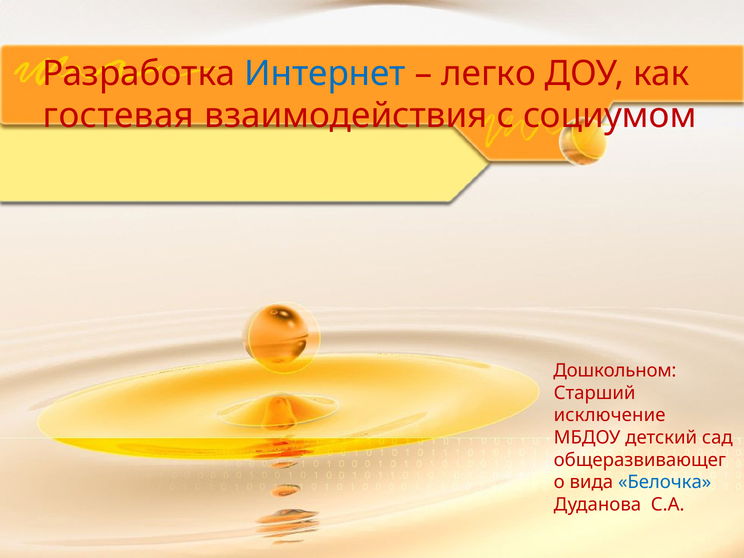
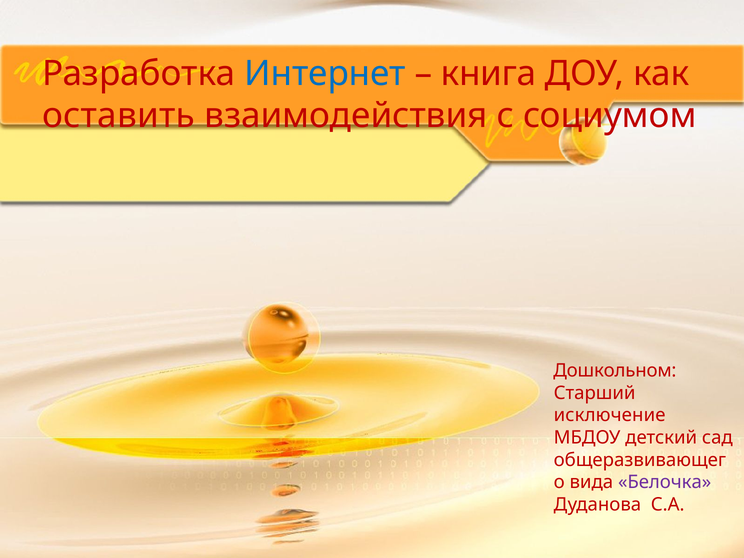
легко: легко -> книга (489, 74)
гостевая: гостевая -> оставить (119, 116)
Белочка colour: blue -> purple (665, 482)
